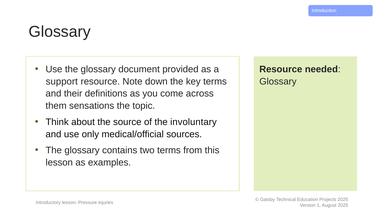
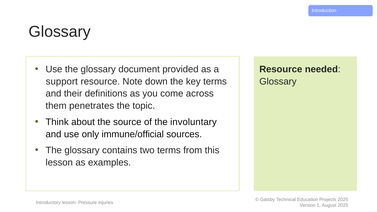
sensations: sensations -> penetrates (92, 106)
medical/official: medical/official -> immune/official (133, 134)
